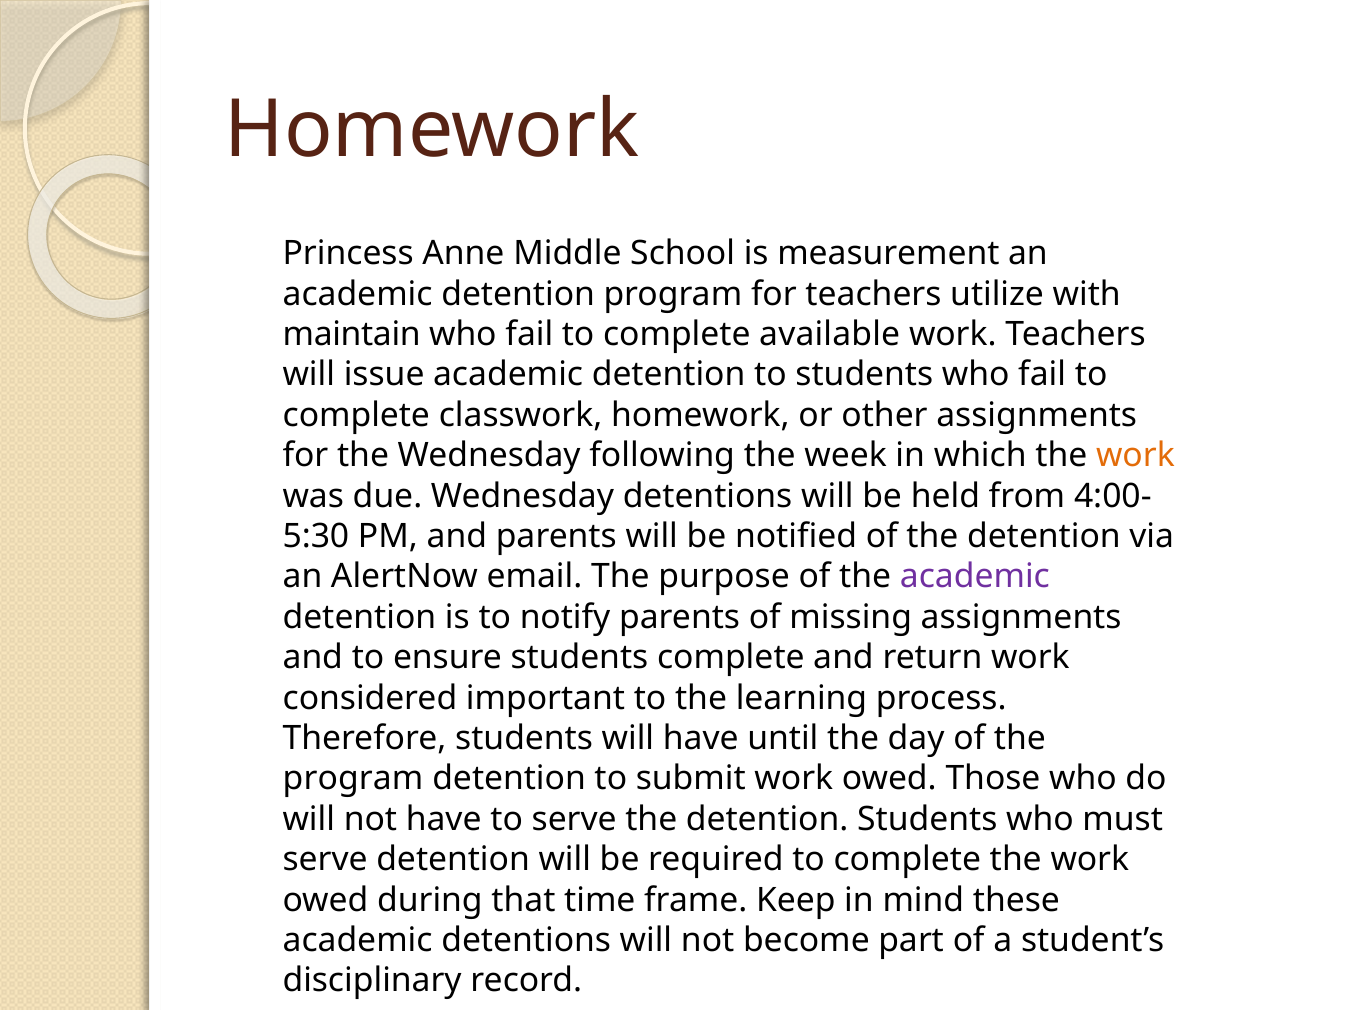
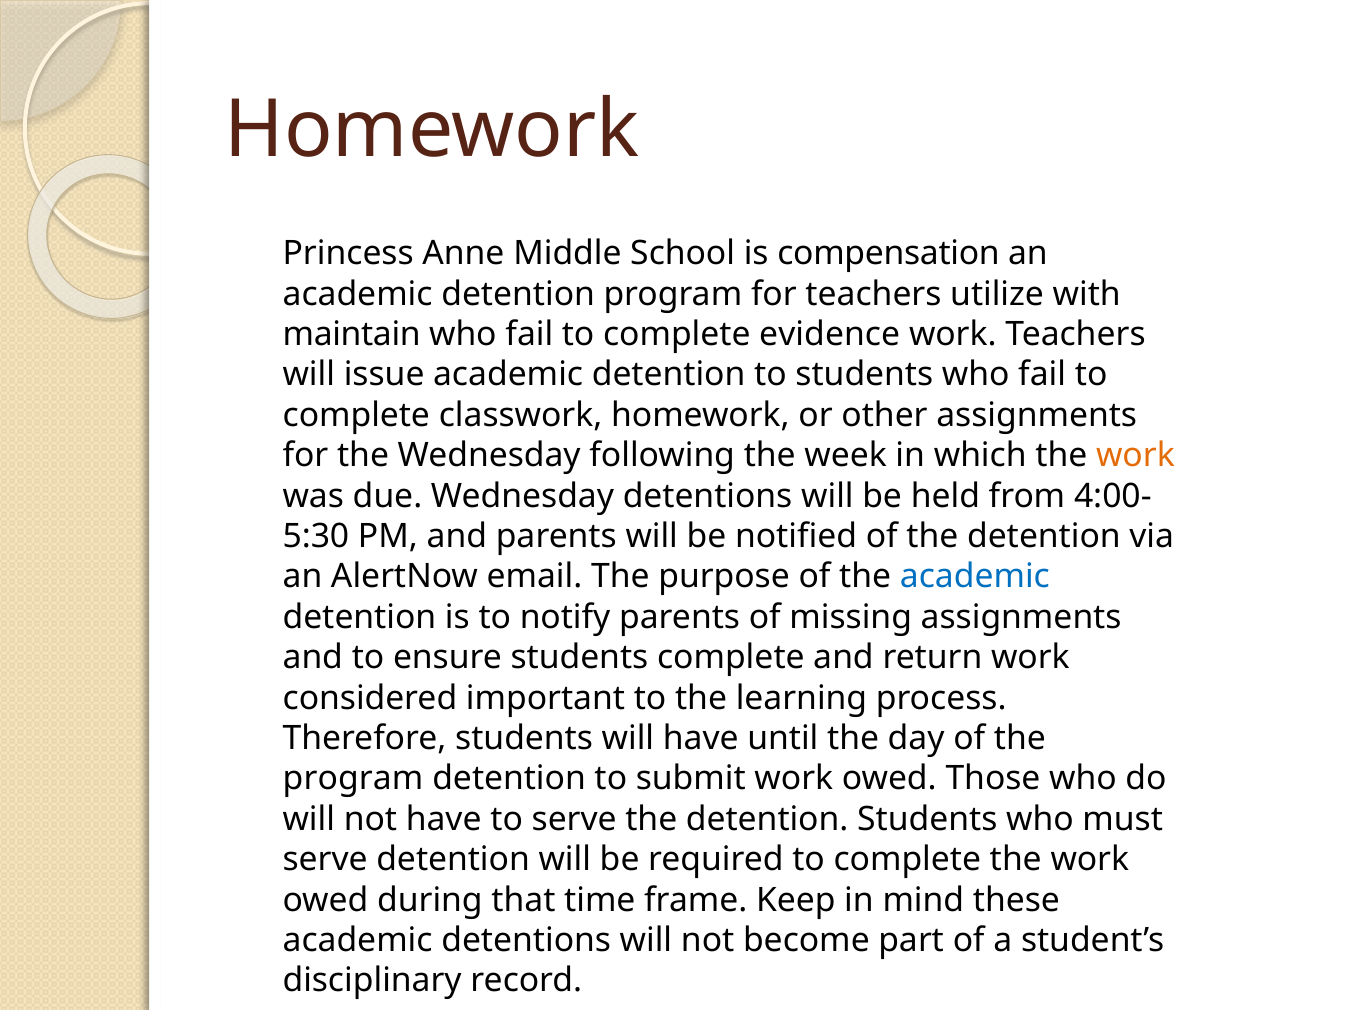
measurement: measurement -> compensation (888, 254)
available: available -> evidence (830, 334)
academic colour: purple -> blue (975, 577)
